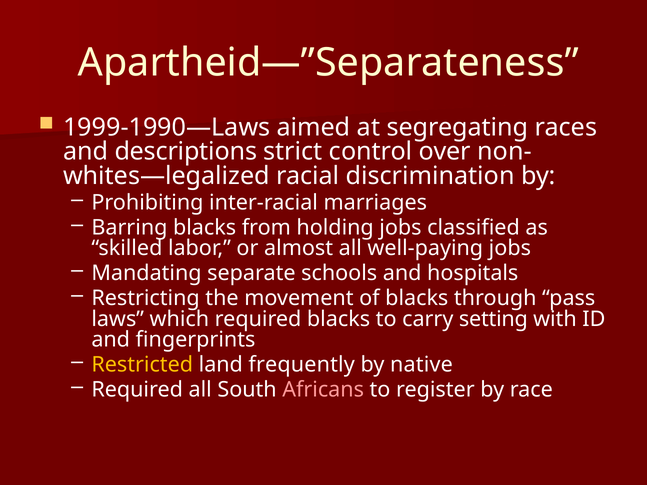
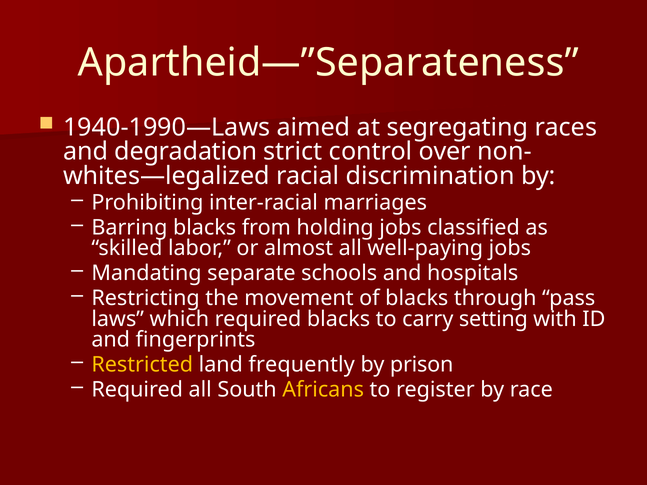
1999-1990—Laws: 1999-1990—Laws -> 1940-1990—Laws (167, 127)
descriptions: descriptions -> degradation (186, 152)
native: native -> prison (422, 365)
Africans colour: pink -> yellow (323, 390)
